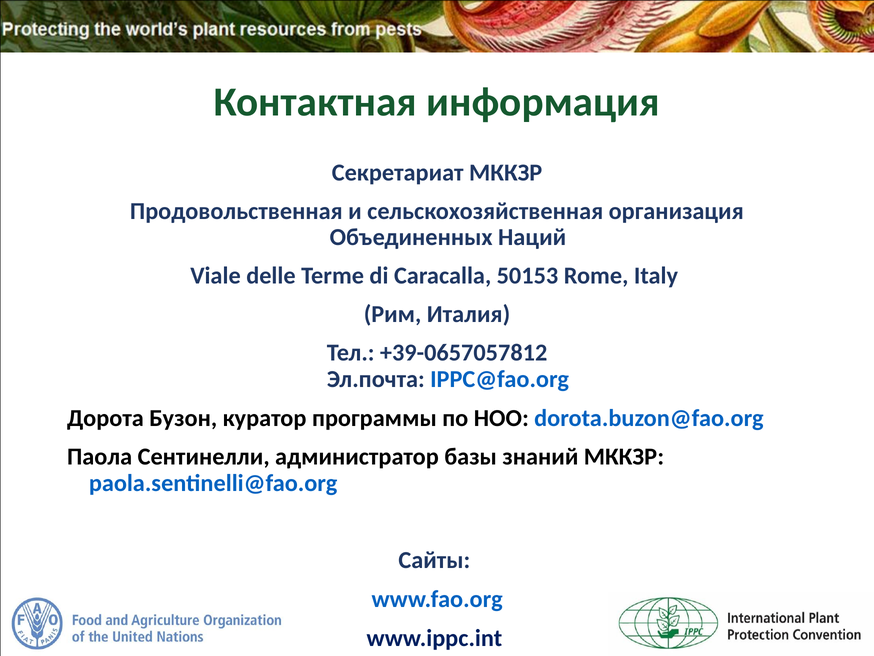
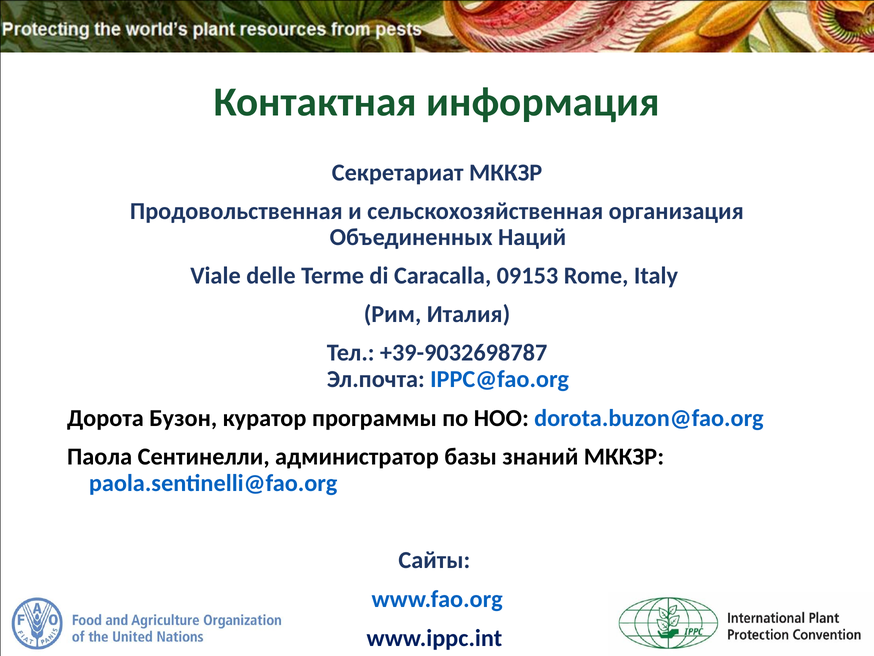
50153: 50153 -> 09153 (527, 276)
+39-0657057812: +39-0657057812 -> +39-9032698787 (464, 352)
